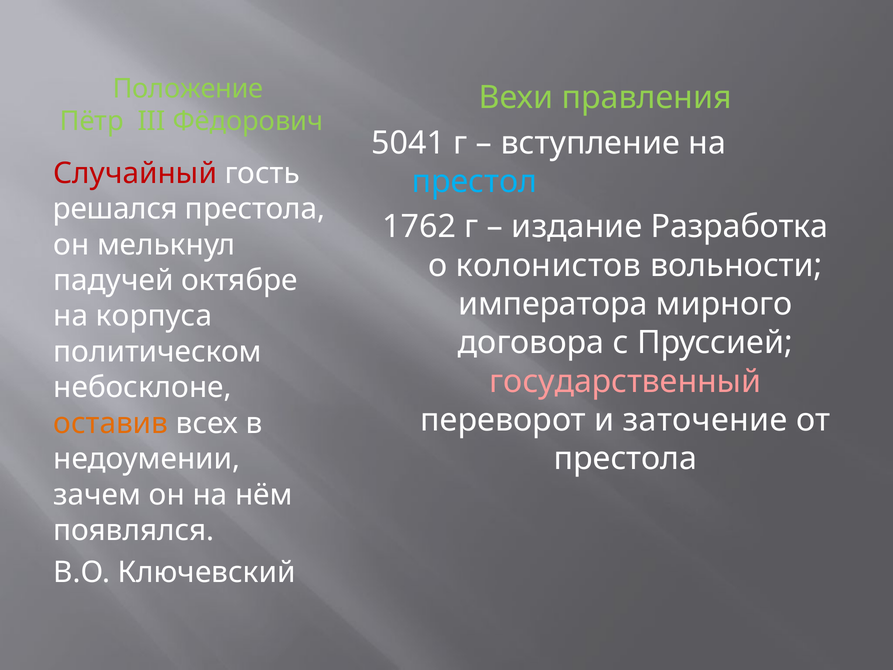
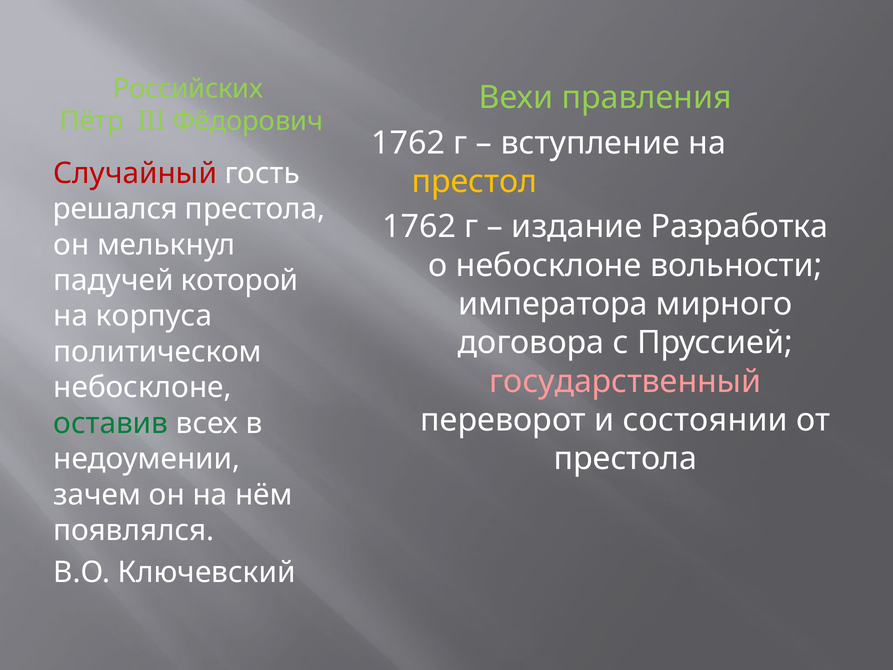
Положение: Положение -> Российских (188, 89)
5041: 5041 -> 1762 (408, 143)
престол colour: light blue -> yellow (474, 182)
о колонистов: колонистов -> небосклоне (549, 265)
октябре: октябре -> которой (240, 280)
заточение: заточение -> состоянии (705, 420)
оставив colour: orange -> green (111, 423)
